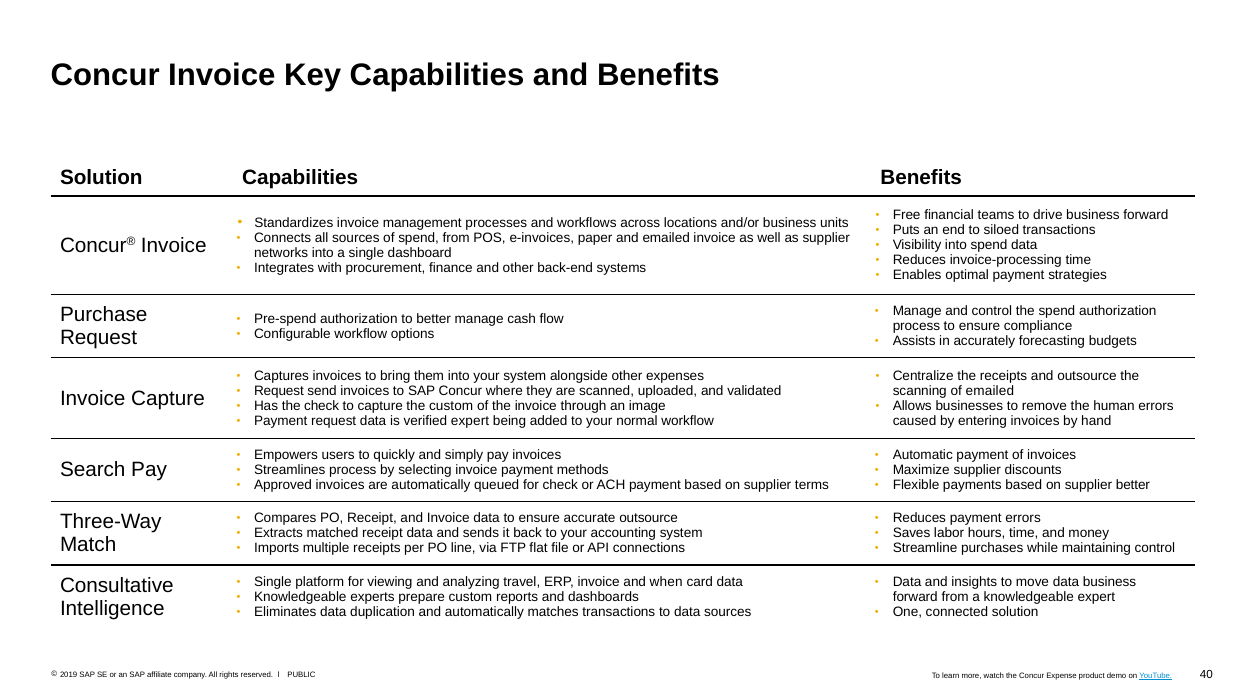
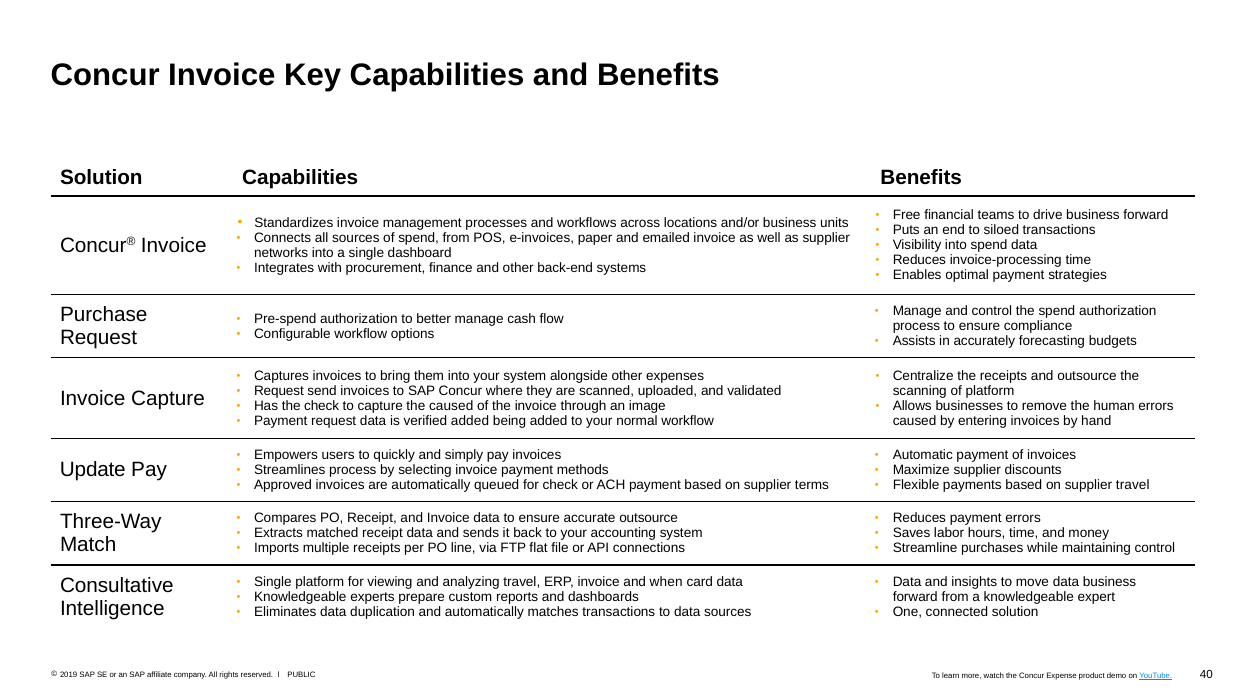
of emailed: emailed -> platform (990, 391)
the custom: custom -> caused (451, 406)
verified expert: expert -> added (470, 421)
Search: Search -> Update (93, 470)
supplier better: better -> travel (1133, 485)
